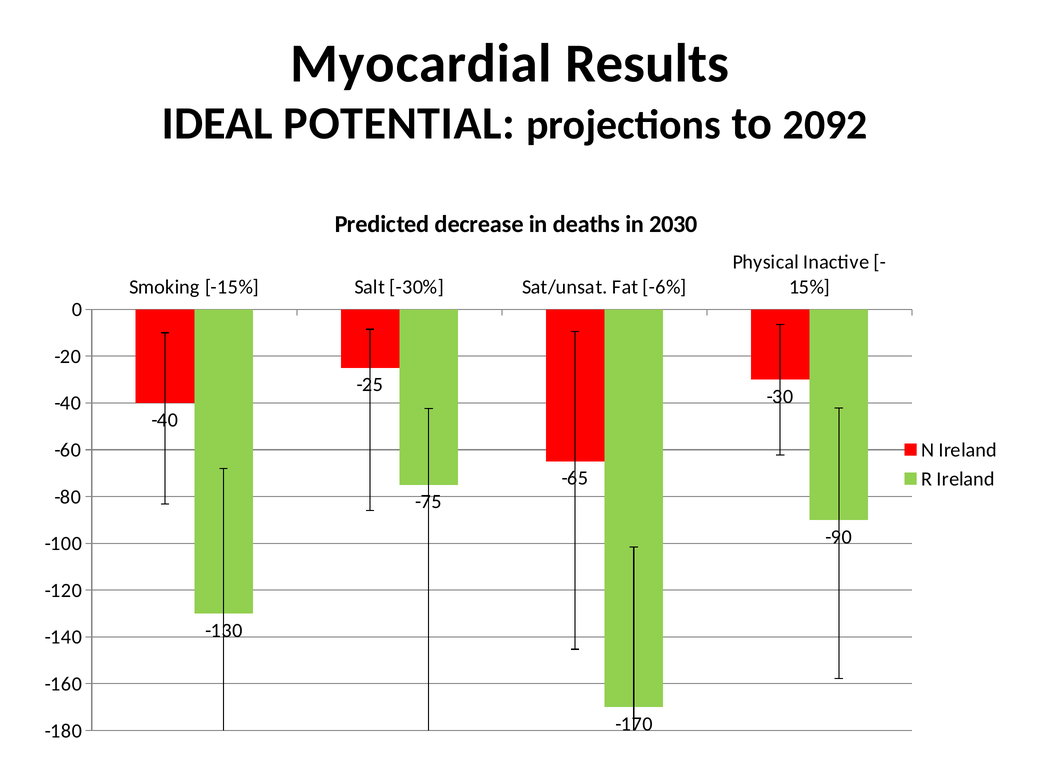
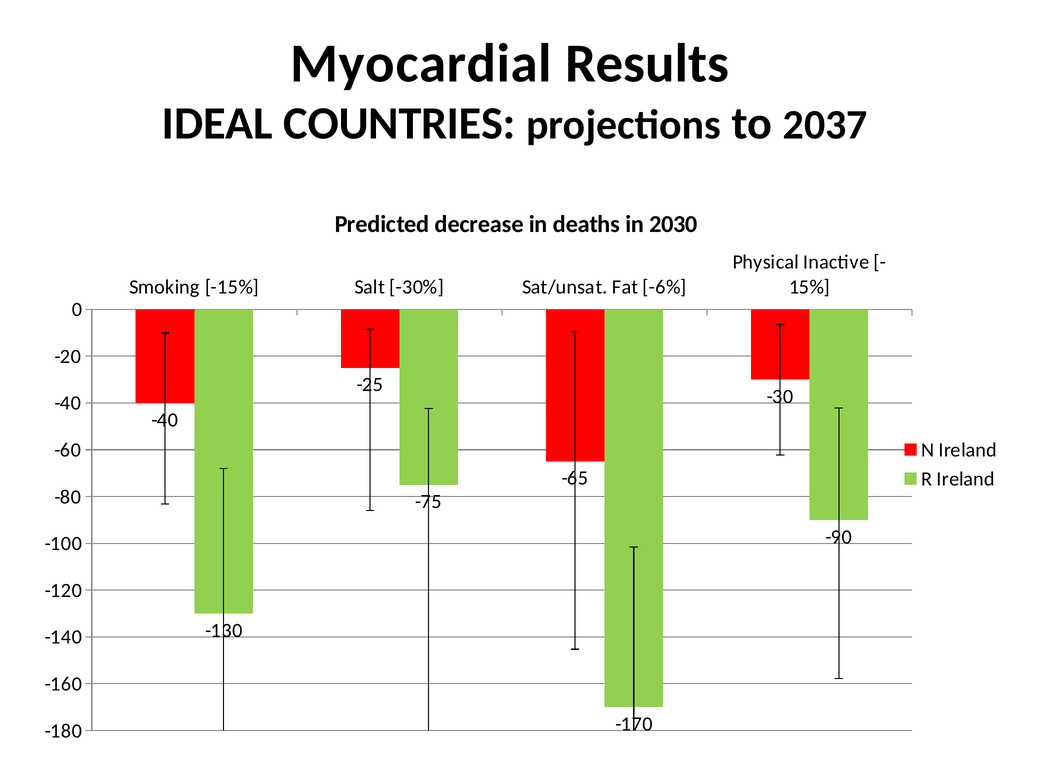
POTENTIAL: POTENTIAL -> COUNTRIES (399, 124)
2092: 2092 -> 2037 (825, 125)
